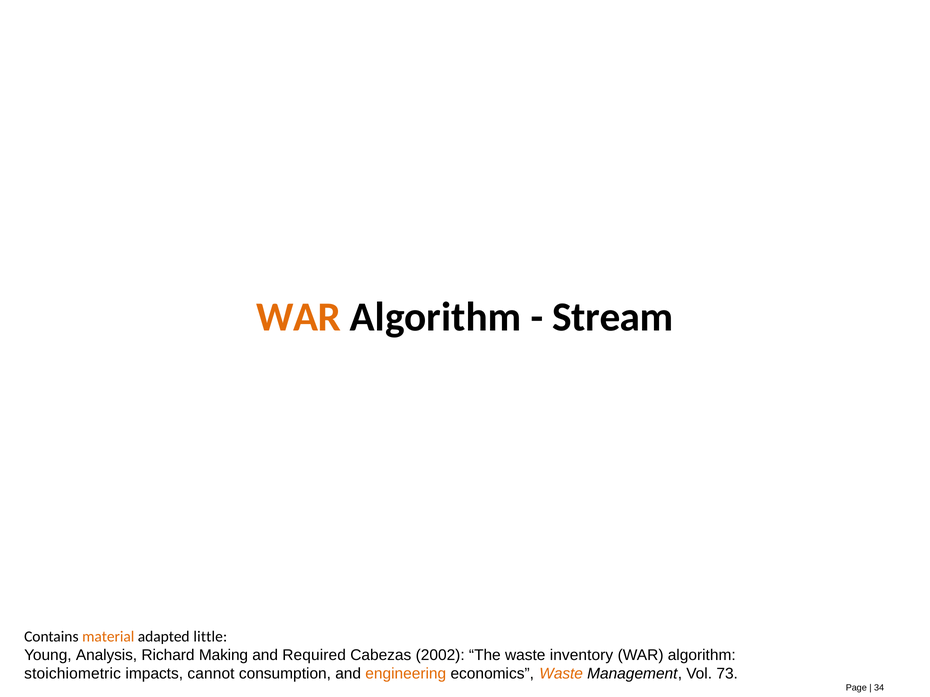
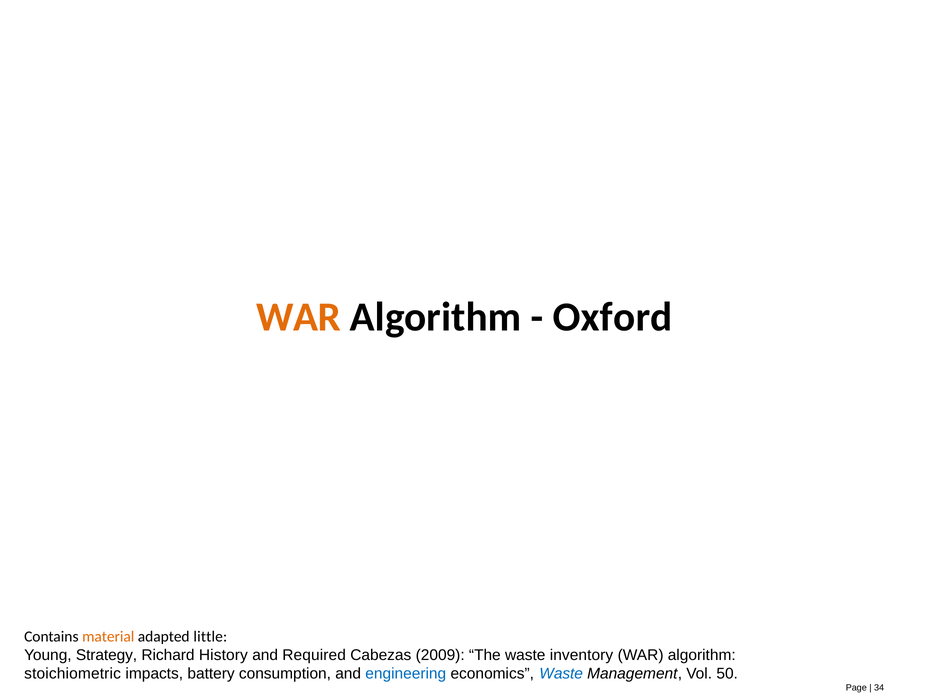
Stream: Stream -> Oxford (613, 317)
Analysis: Analysis -> Strategy (107, 656)
Making: Making -> History (223, 656)
2002: 2002 -> 2009 (440, 656)
cannot: cannot -> battery (211, 674)
engineering colour: orange -> blue (406, 674)
Waste colour: orange -> blue (561, 674)
73: 73 -> 50 (727, 674)
